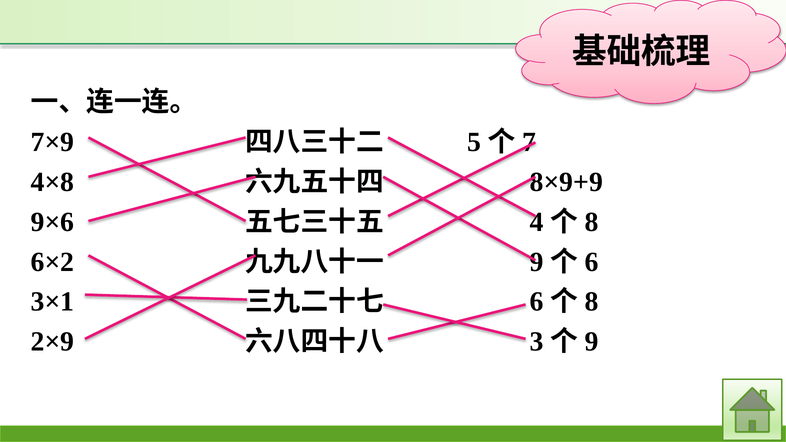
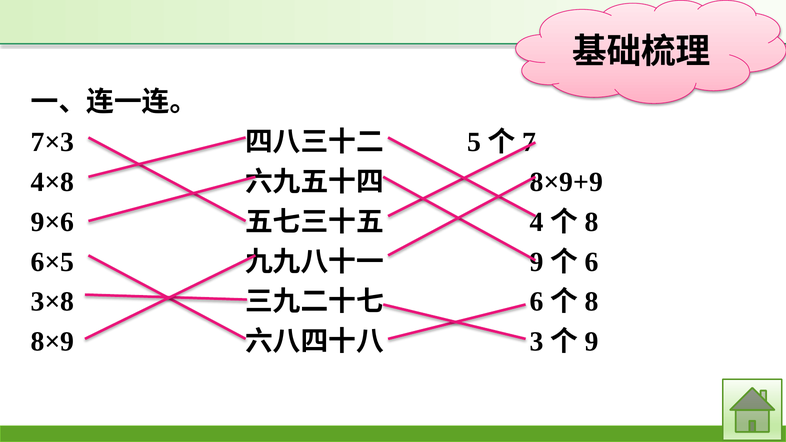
7×9: 7×9 -> 7×3 (53, 142)
6×2: 6×2 -> 6×5 (53, 262)
3×1: 3×1 -> 3×8 (53, 302)
2×9: 2×9 -> 8×9 (53, 342)
